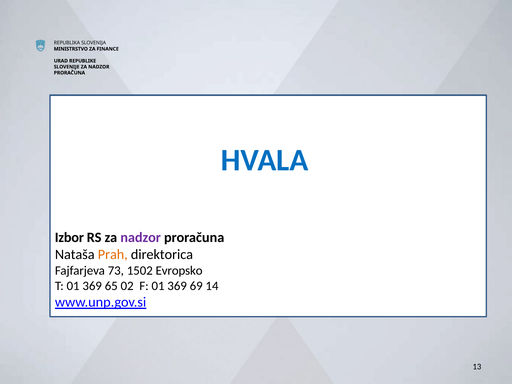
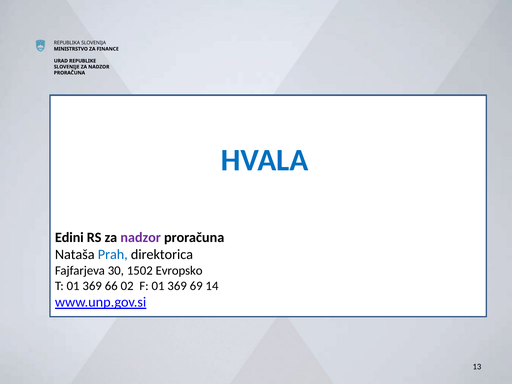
Izbor: Izbor -> Edini (69, 237)
Prah colour: orange -> blue (113, 254)
73: 73 -> 30 (116, 271)
65: 65 -> 66 (111, 286)
